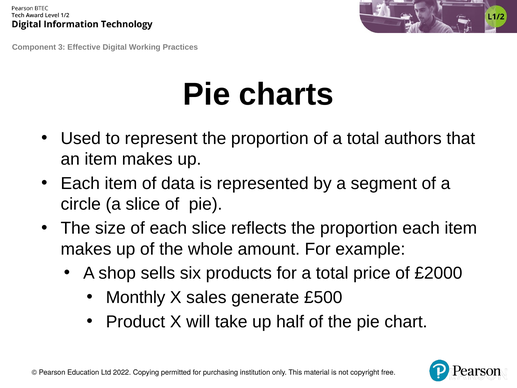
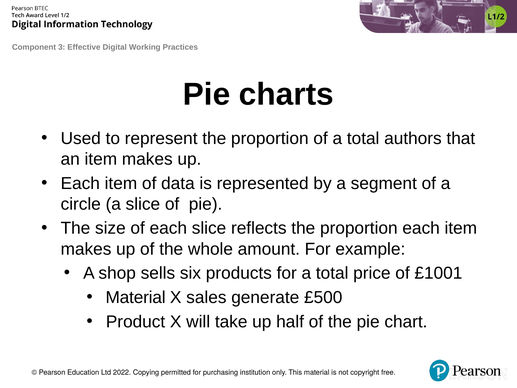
£2000: £2000 -> £1001 (438, 273)
Monthly: Monthly -> Material (136, 297)
